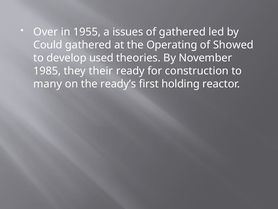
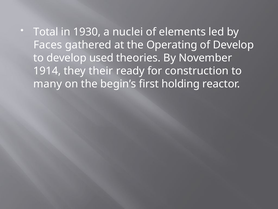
Over: Over -> Total (46, 32)
1955: 1955 -> 1930 (87, 32)
issues: issues -> nuclei (128, 32)
of gathered: gathered -> elements (182, 32)
Could: Could -> Faces (48, 45)
of Showed: Showed -> Develop (233, 45)
1985: 1985 -> 1914 (47, 71)
ready’s: ready’s -> begin’s (118, 84)
